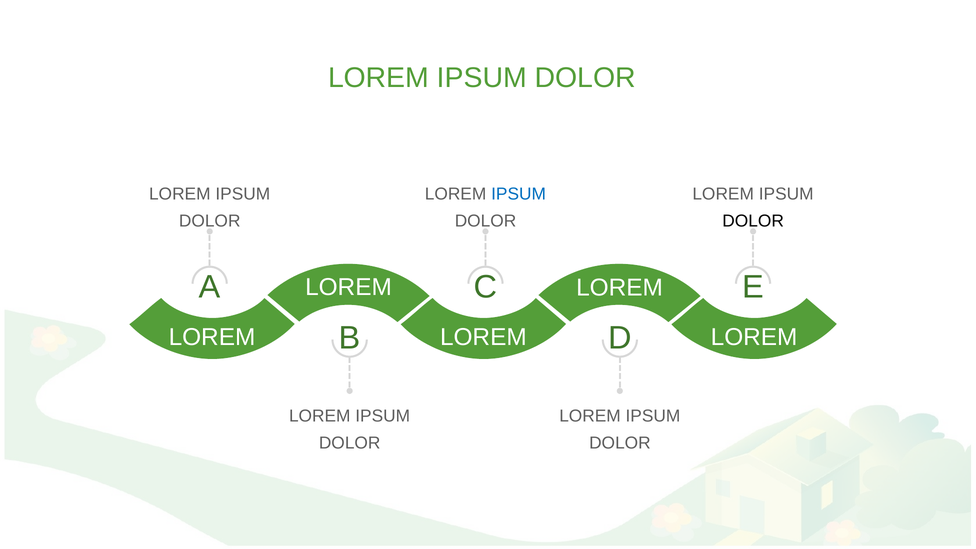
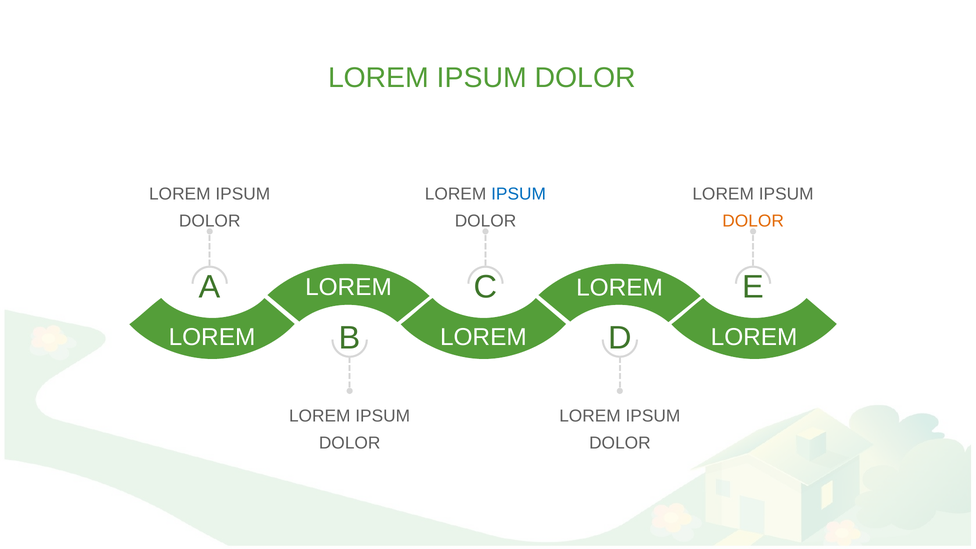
DOLOR colour: black -> orange (753, 221)
